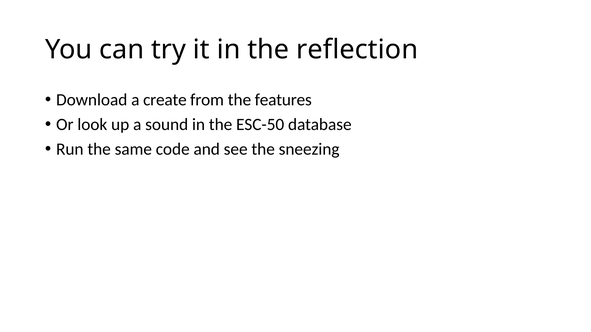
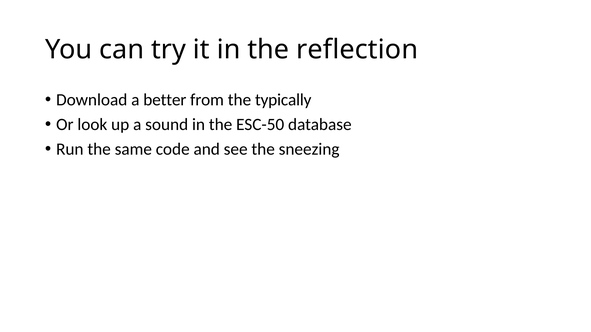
create: create -> better (165, 100)
features: features -> typically (283, 100)
